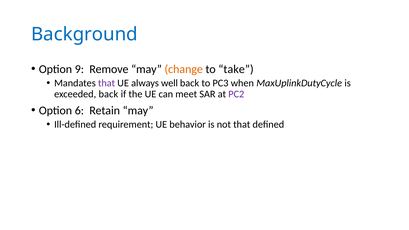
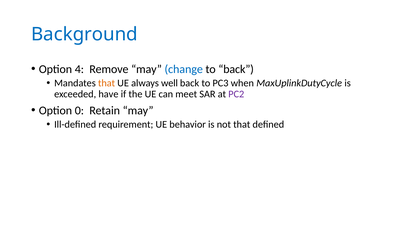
9: 9 -> 4 (79, 69)
change colour: orange -> blue (184, 69)
to take: take -> back (236, 69)
that colour: purple -> orange (107, 83)
exceeded back: back -> have (108, 94)
6: 6 -> 0 (79, 111)
